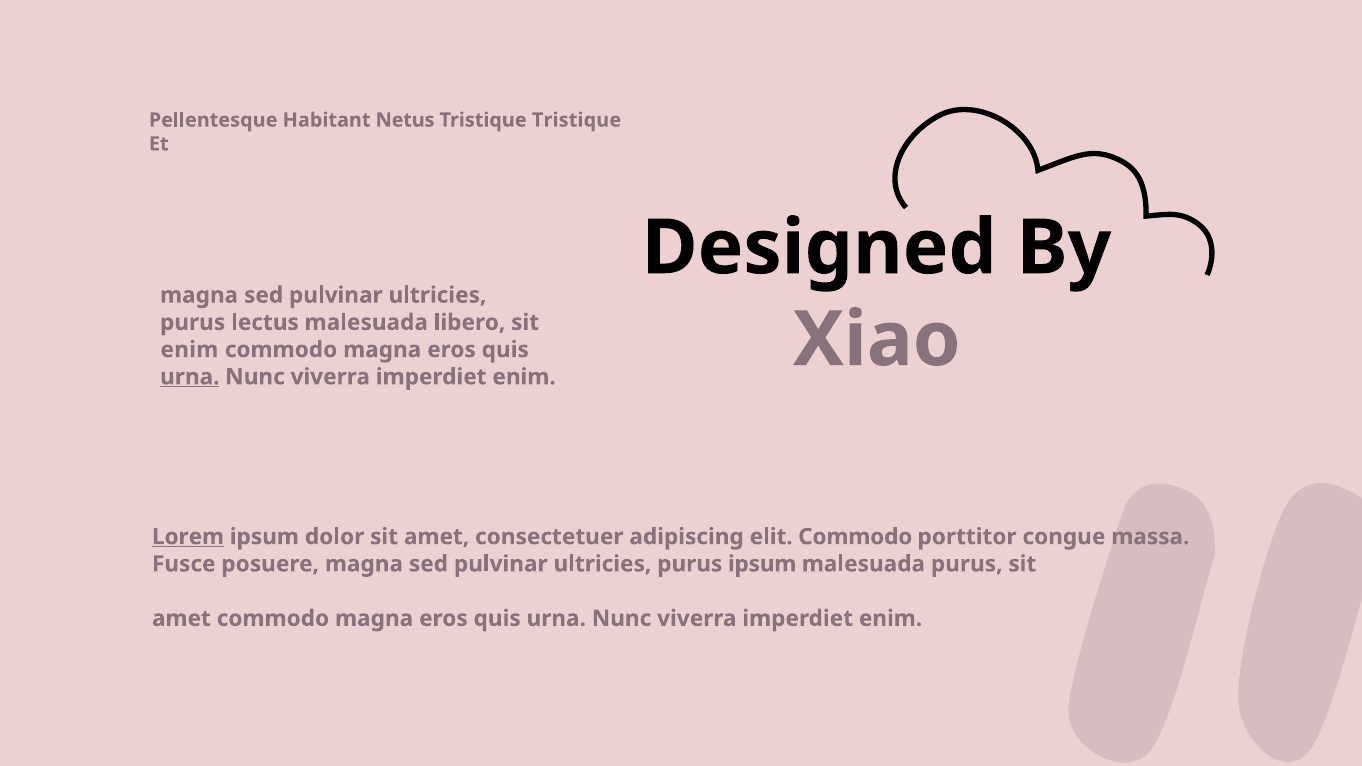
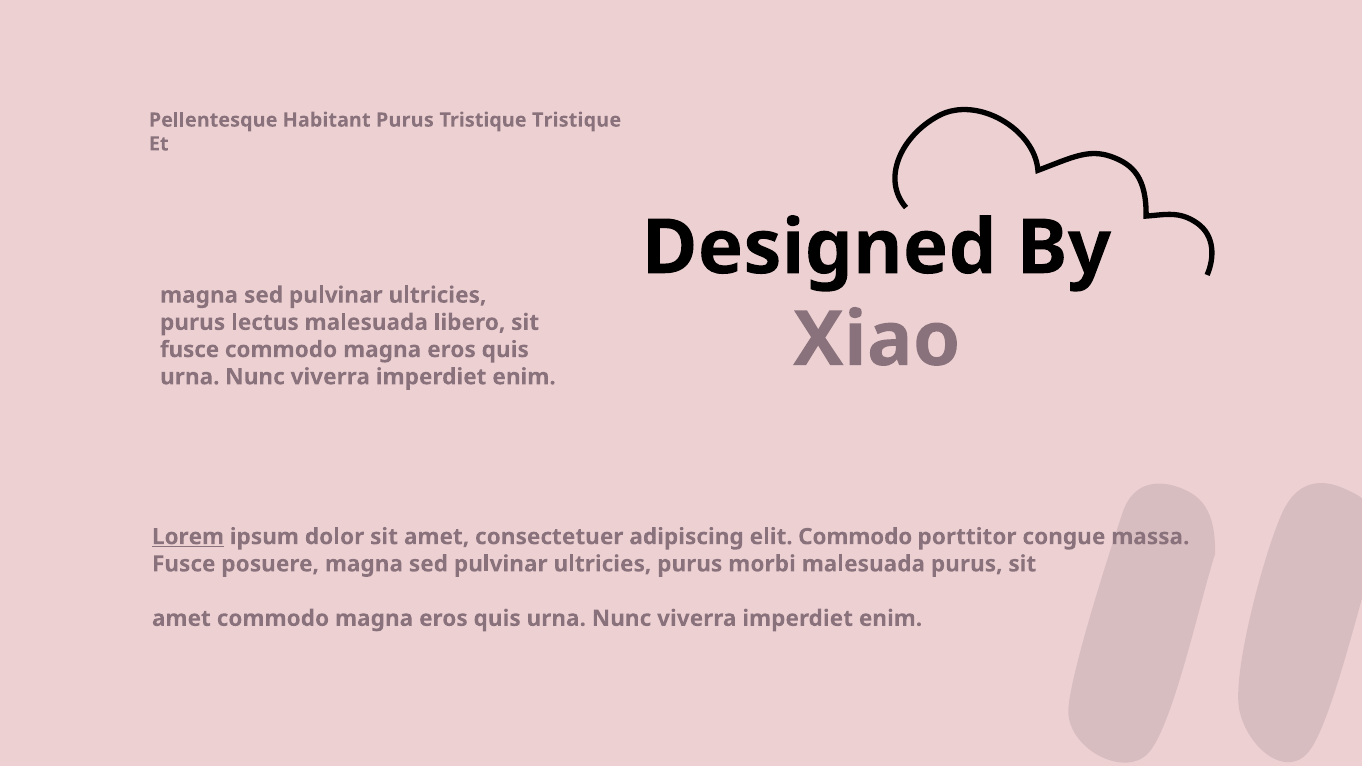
Habitant Netus: Netus -> Purus (405, 120)
enim: enim -> fusce (190, 350)
urna underline: present -> none (190, 377)
purus ipsum: ipsum -> morbi (762, 564)
